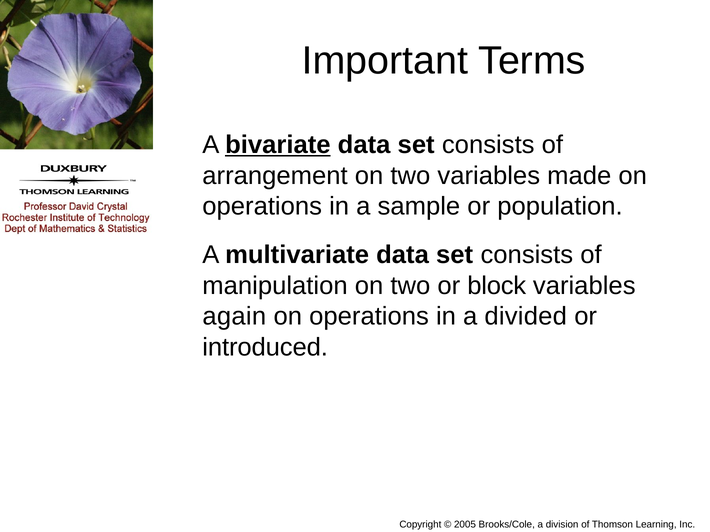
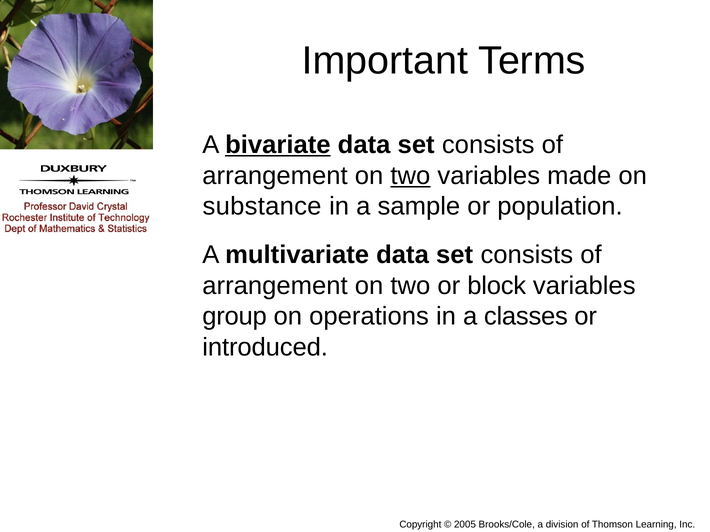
two underline: none -> present (410, 176)
operations: operations -> substance (262, 206)
manipulation: manipulation -> arrangement (275, 286)
again: again -> group (235, 317)
divided: divided -> classes (526, 317)
